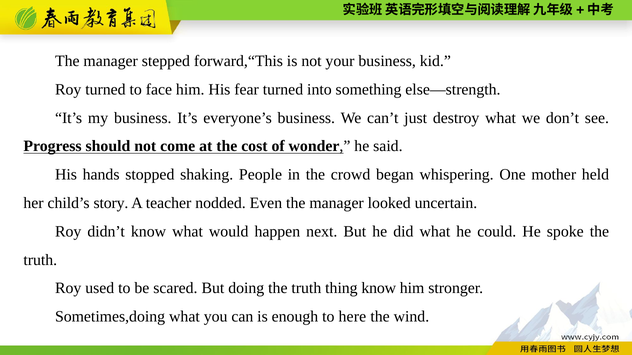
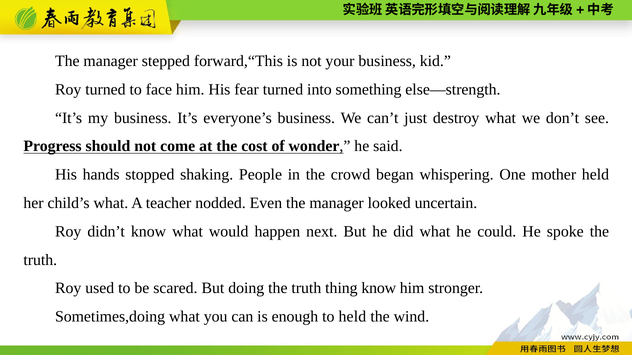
child’s story: story -> what (111, 203)
to here: here -> held (352, 317)
